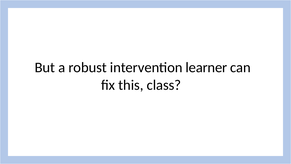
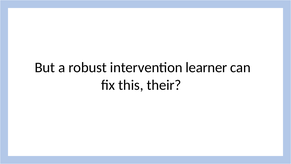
class: class -> their (164, 85)
